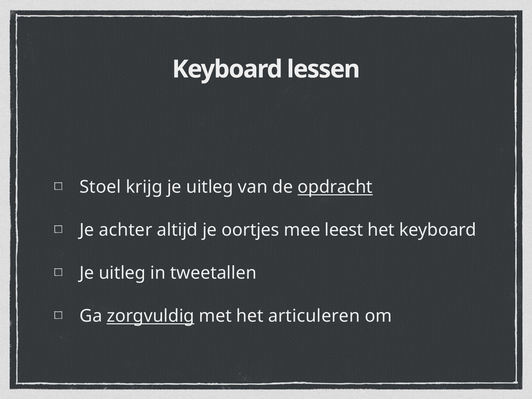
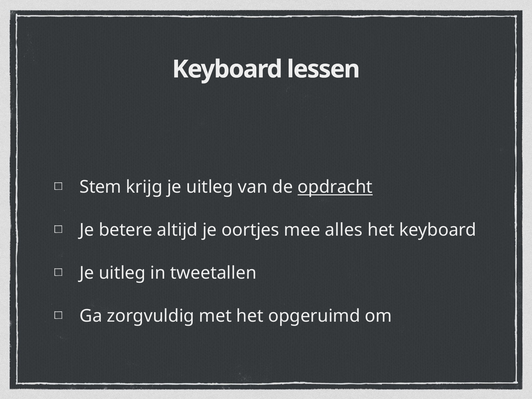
Stoel: Stoel -> Stem (100, 187)
achter: achter -> betere (126, 230)
leest: leest -> alles (344, 230)
zorgvuldig underline: present -> none (151, 316)
articuleren: articuleren -> opgeruimd (314, 316)
